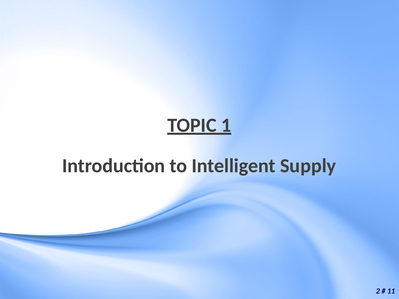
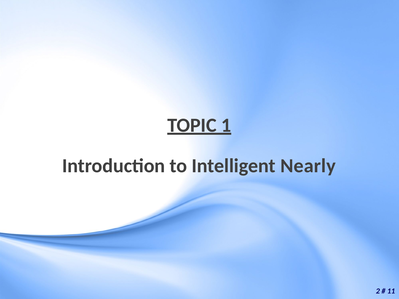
Supply: Supply -> Nearly (308, 166)
